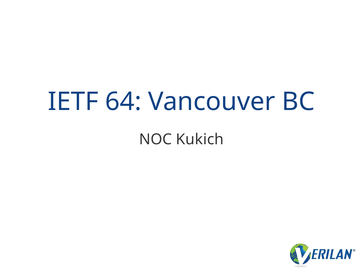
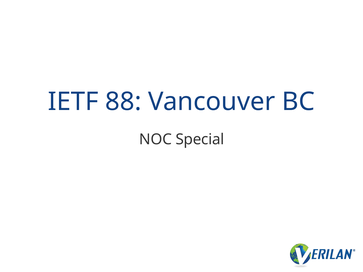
64: 64 -> 88 (123, 102)
Kukich: Kukich -> Special (200, 140)
